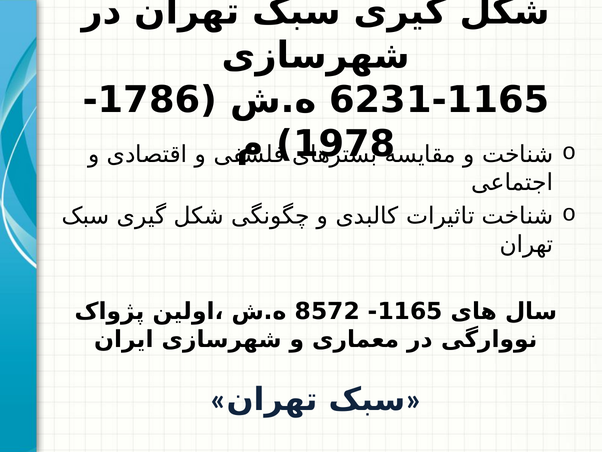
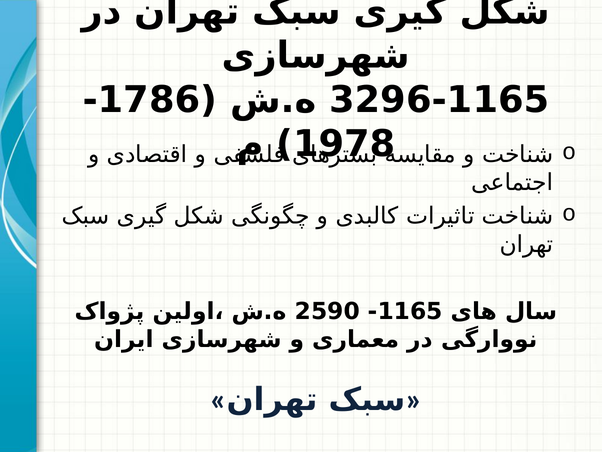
6231: 6231 -> 3296 (380, 100)
8572: 8572 -> 2590 (327, 311)
